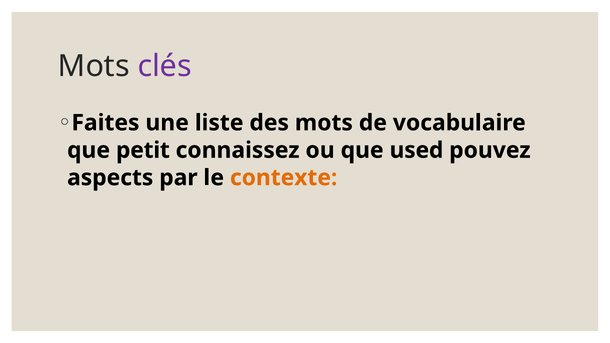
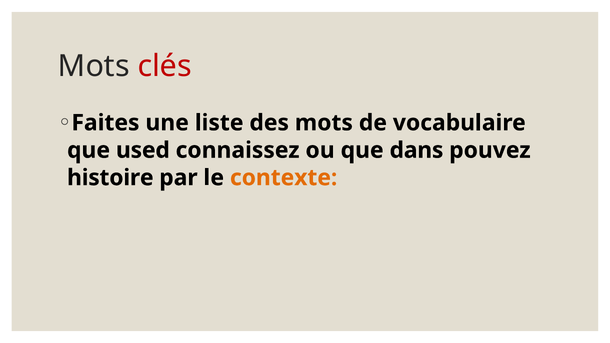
clés colour: purple -> red (165, 66)
petit: petit -> used (143, 150)
used: used -> dans (416, 150)
aspects: aspects -> histoire (110, 178)
